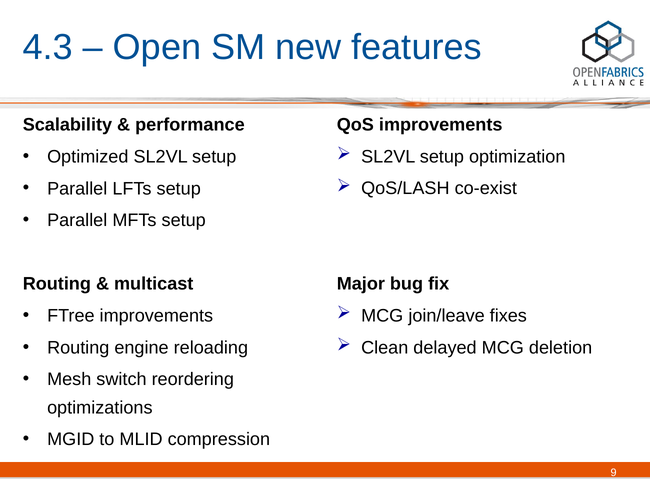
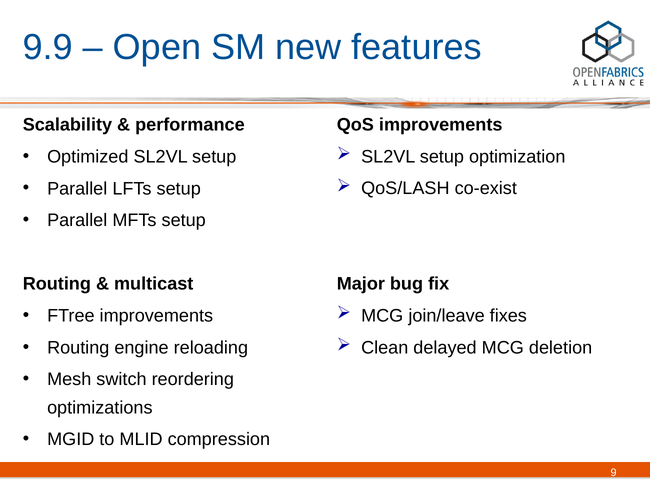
4.3: 4.3 -> 9.9 (48, 47)
